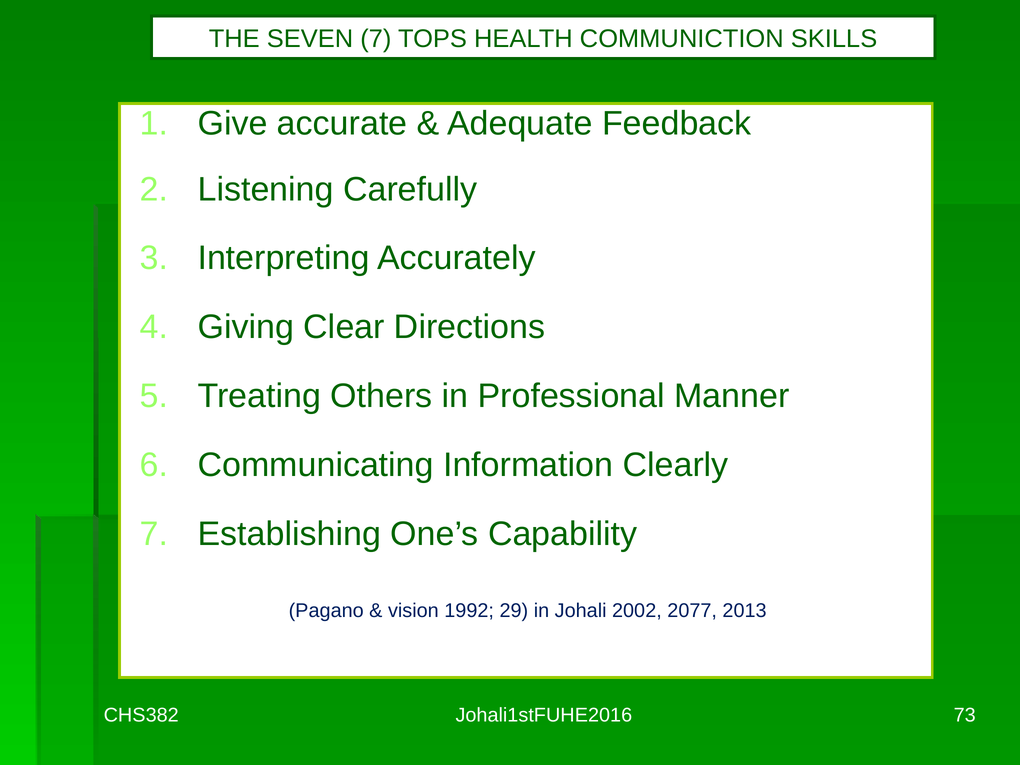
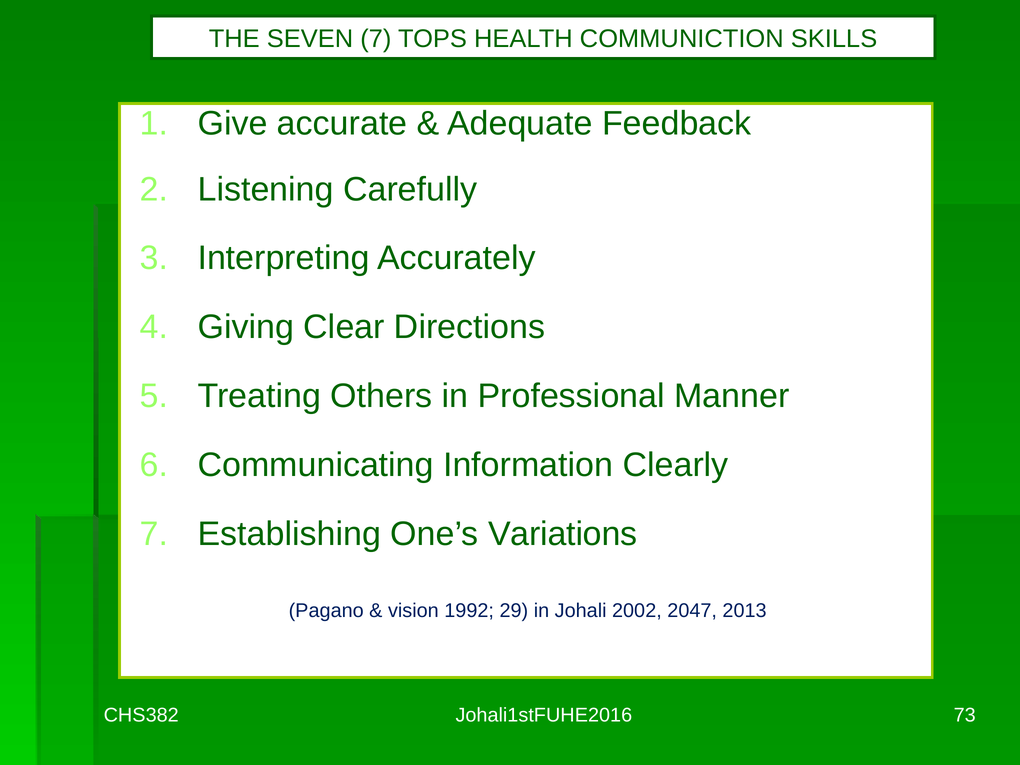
Capability: Capability -> Variations (563, 534)
2077: 2077 -> 2047 (692, 611)
